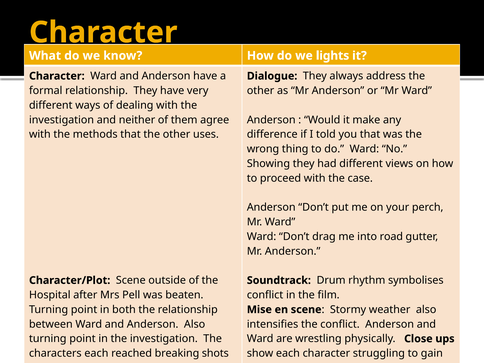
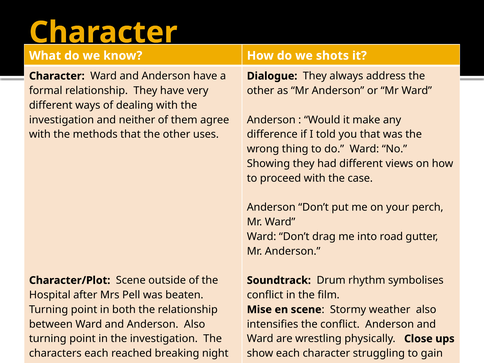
lights: lights -> shots (332, 56)
shots: shots -> night (215, 353)
